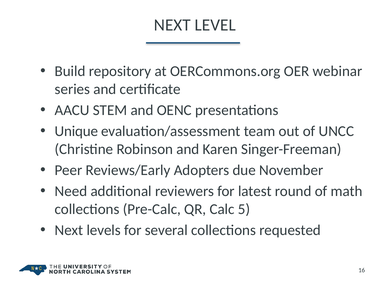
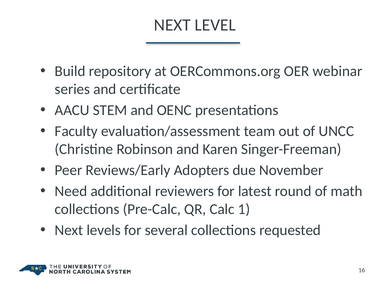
Unique: Unique -> Faculty (76, 131)
5: 5 -> 1 (244, 210)
